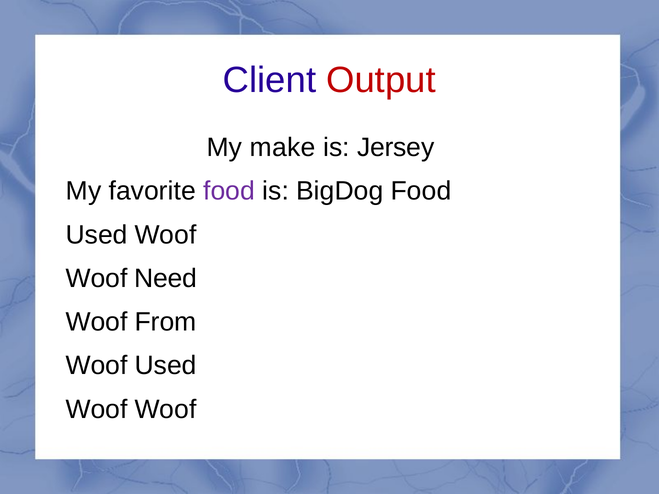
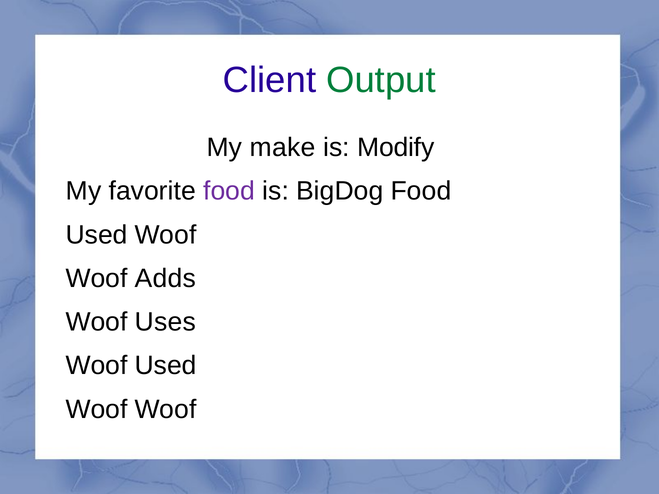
Output colour: red -> green (381, 80)
Jersey: Jersey -> Modify (396, 148)
Need: Need -> Adds (165, 279)
From: From -> Uses (165, 322)
